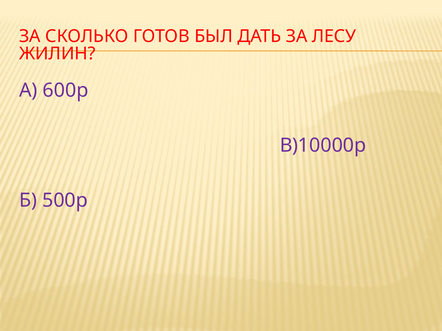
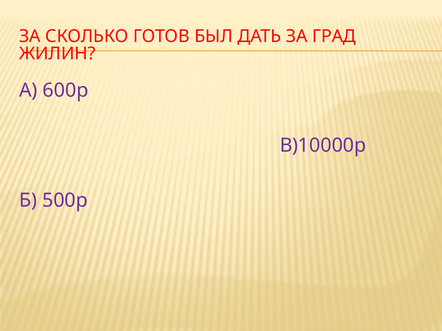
ЛЕСУ: ЛЕСУ -> ГРАД (334, 36)
